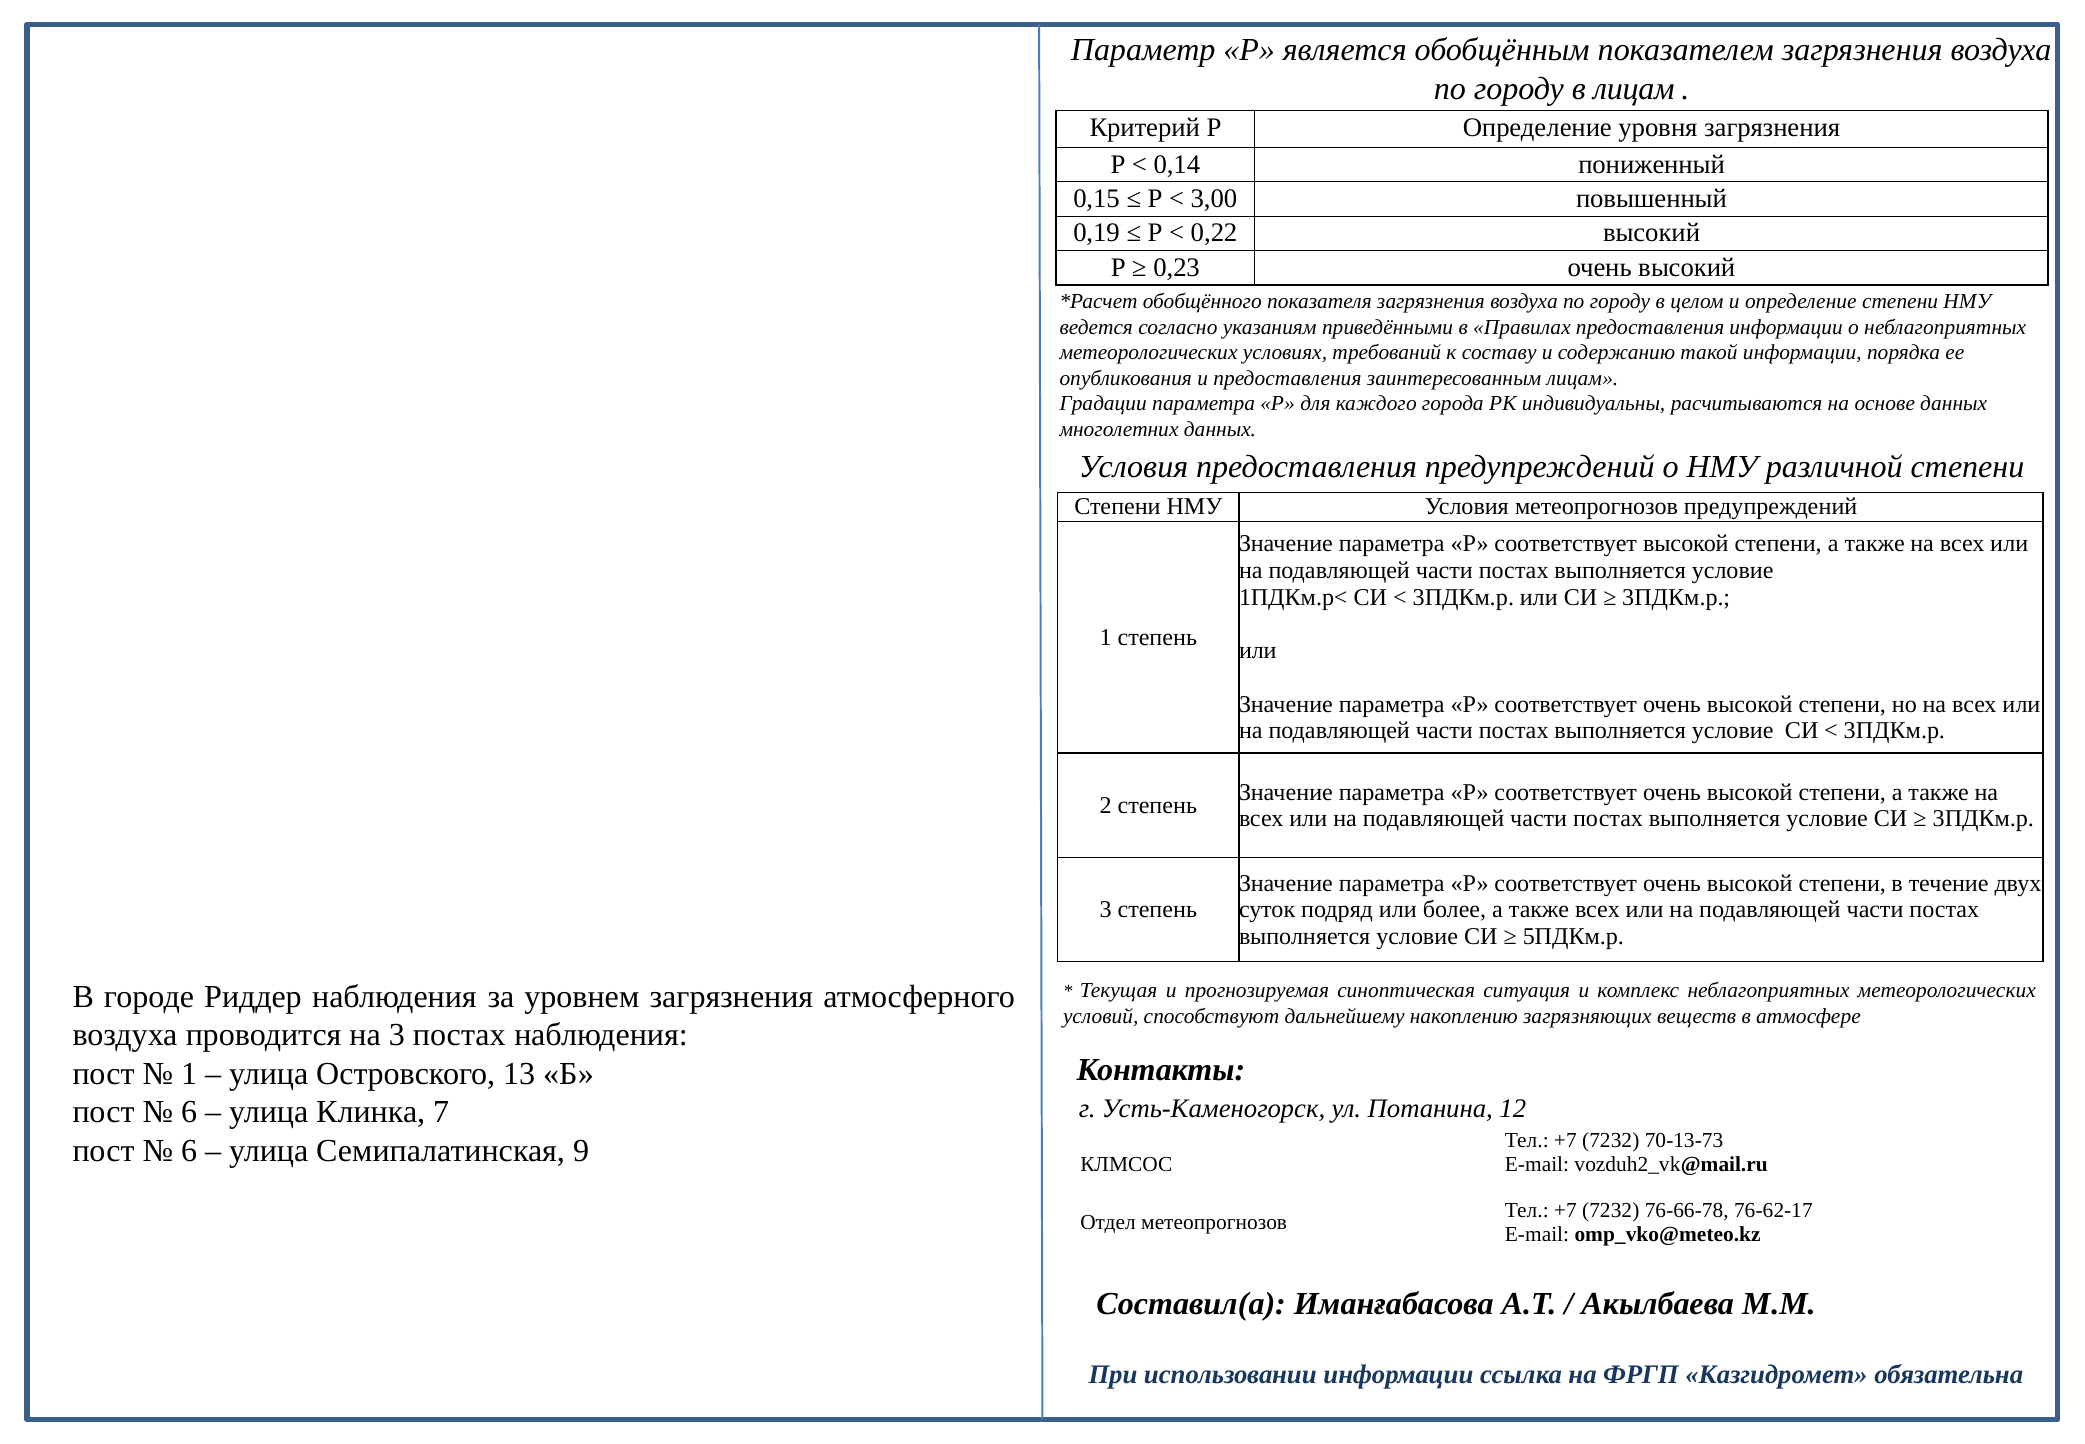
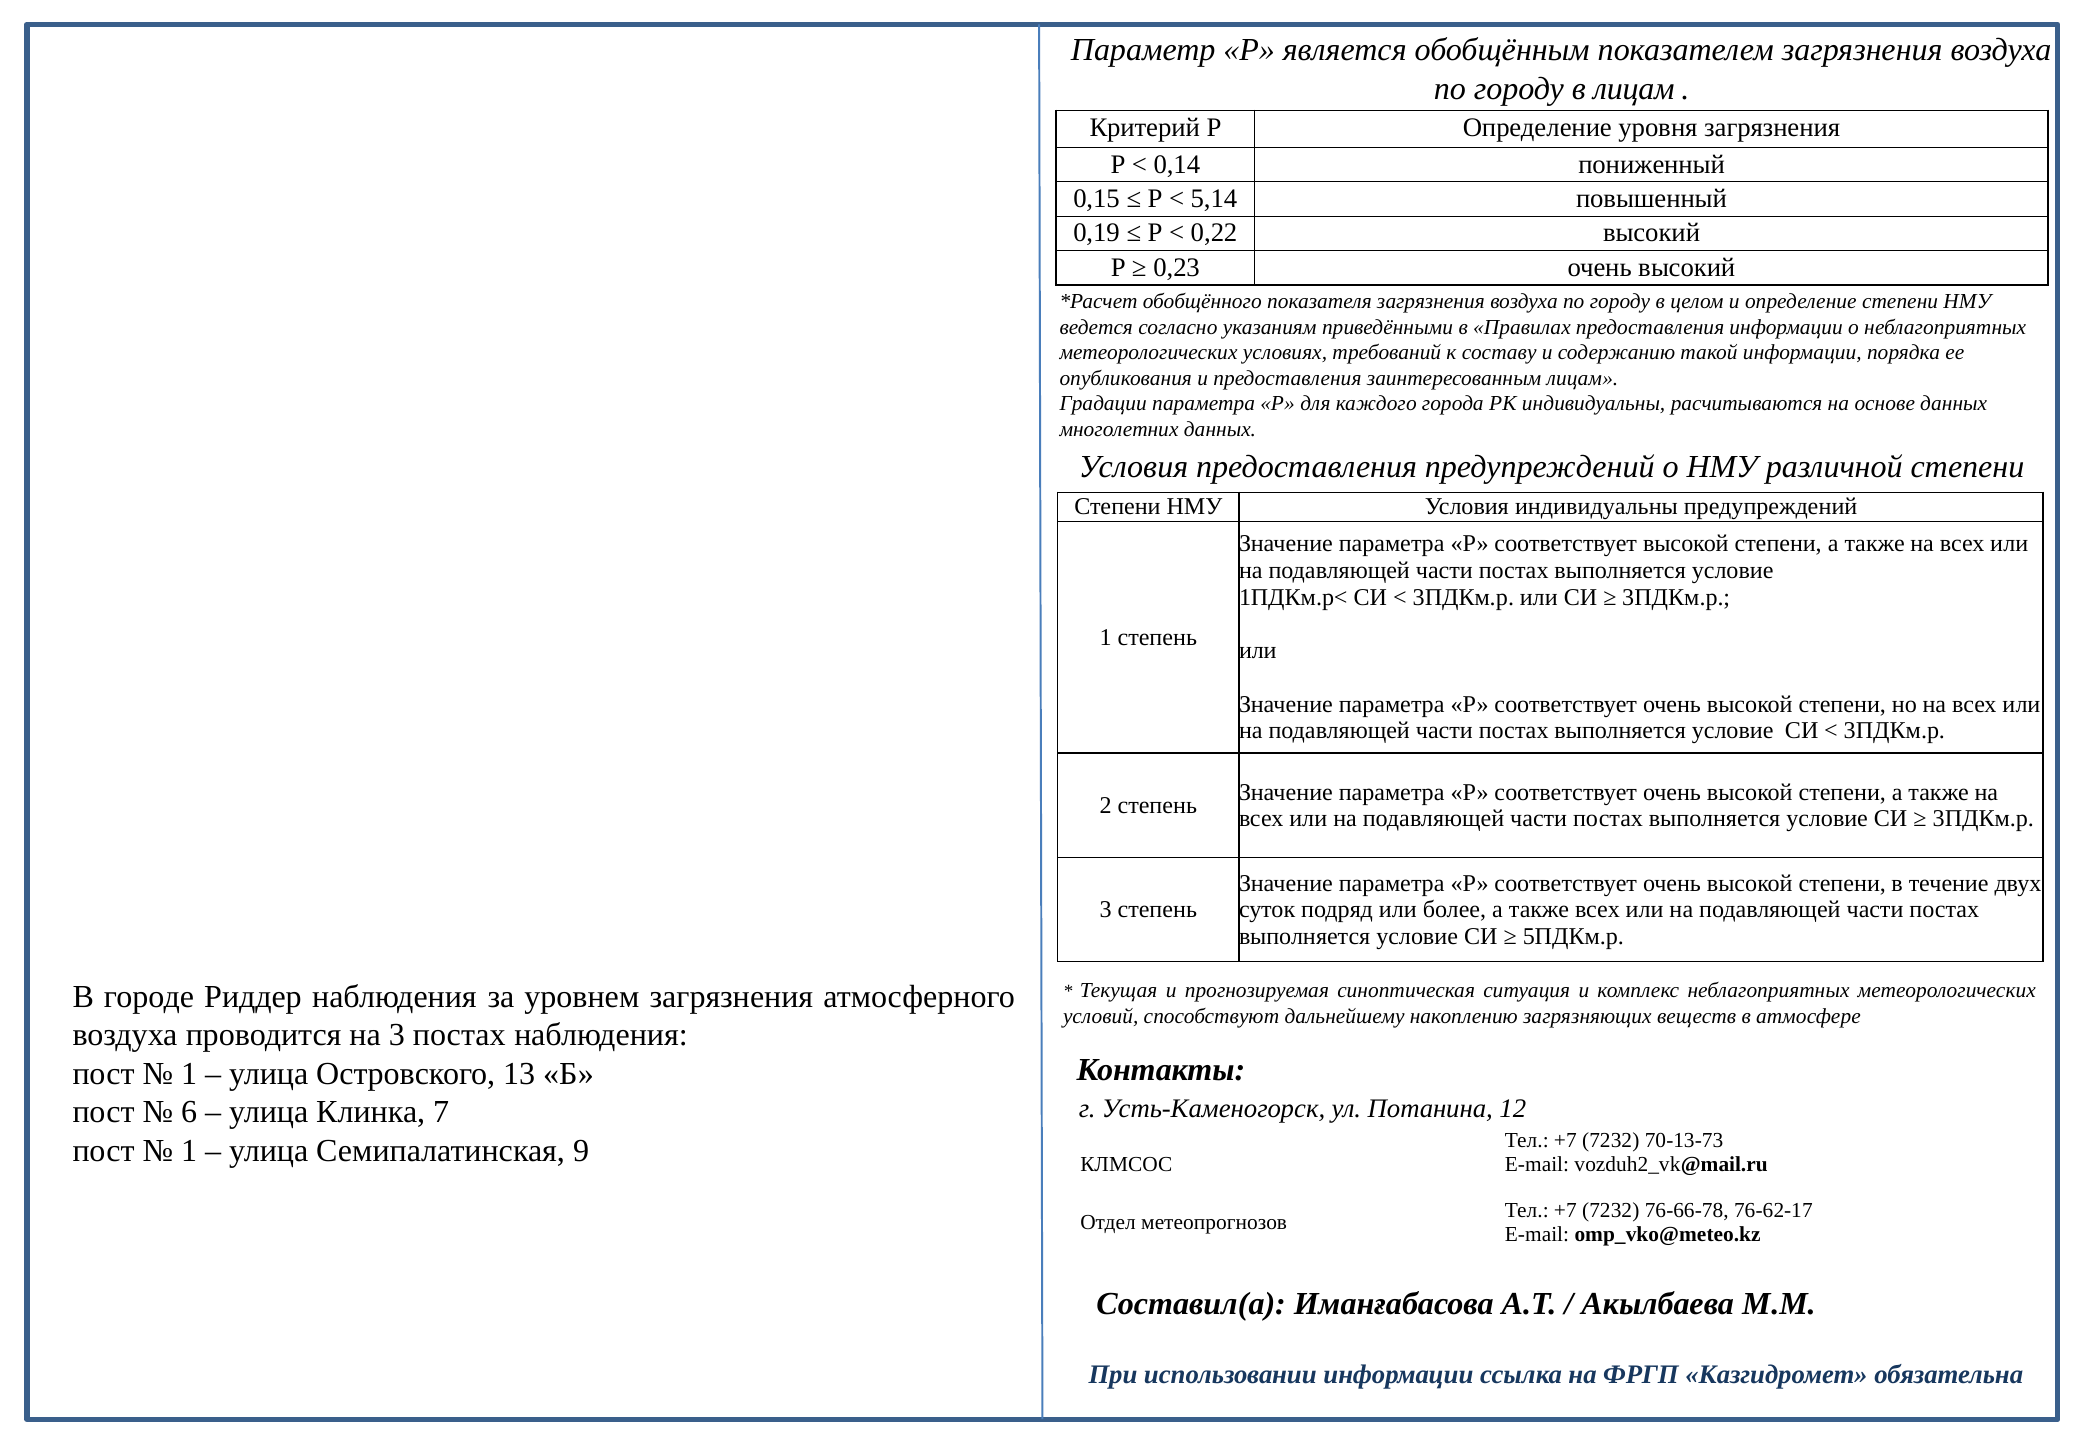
3,00: 3,00 -> 5,14 (1214, 199)
Условия метеопрогнозов: метеопрогнозов -> индивидуальны (1596, 507)
6: 6 -> 1 (189, 1150)
